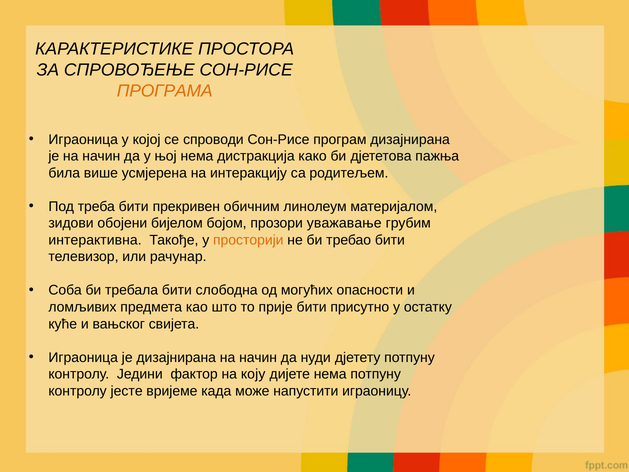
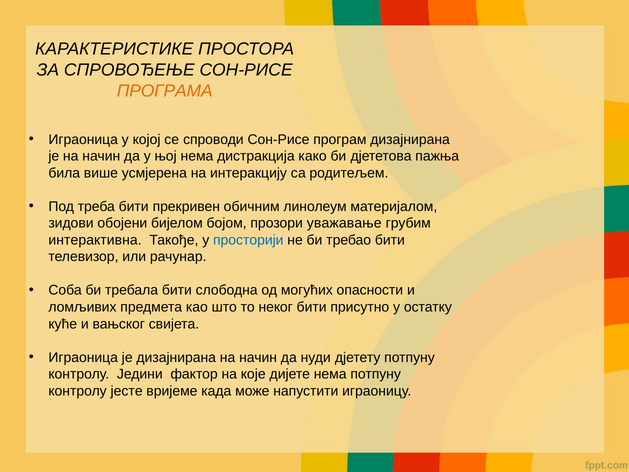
просторији colour: orange -> blue (248, 240)
прије: прије -> неког (276, 307)
коју: коју -> које (253, 374)
